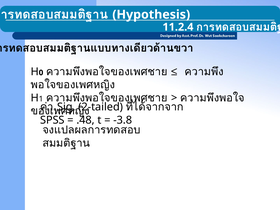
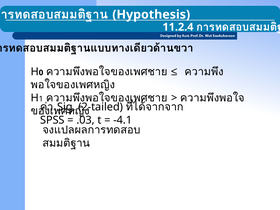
.48: .48 -> .03 (86, 120)
-3.8: -3.8 -> -4.1 (123, 120)
